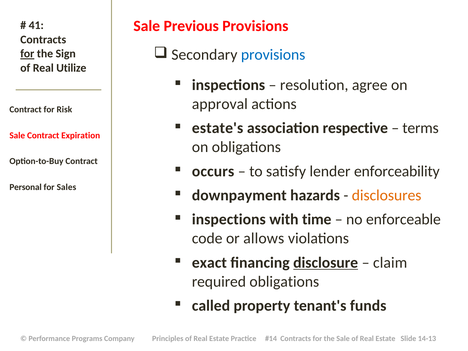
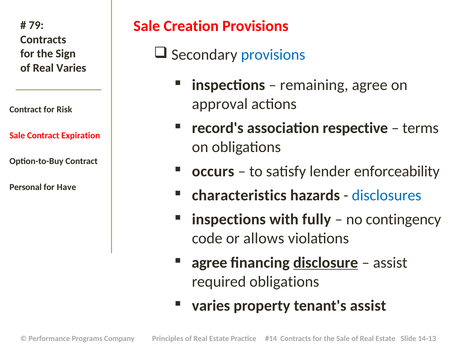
Previous: Previous -> Creation (191, 26)
41: 41 -> 79 (36, 25)
for underline: present -> none (27, 54)
Real Utilize: Utilize -> Varies (71, 68)
resolution: resolution -> remaining (314, 85)
estate's: estate's -> record's (218, 128)
Sales: Sales -> Have (66, 187)
downpayment: downpayment -> characteristics (239, 195)
disclosures colour: orange -> blue (387, 195)
time: time -> fully (317, 219)
enforceable: enforceable -> contingency (403, 219)
exact: exact -> agree (209, 263)
claim: claim -> assist (390, 263)
called: called -> varies (211, 306)
tenant's funds: funds -> assist (368, 306)
